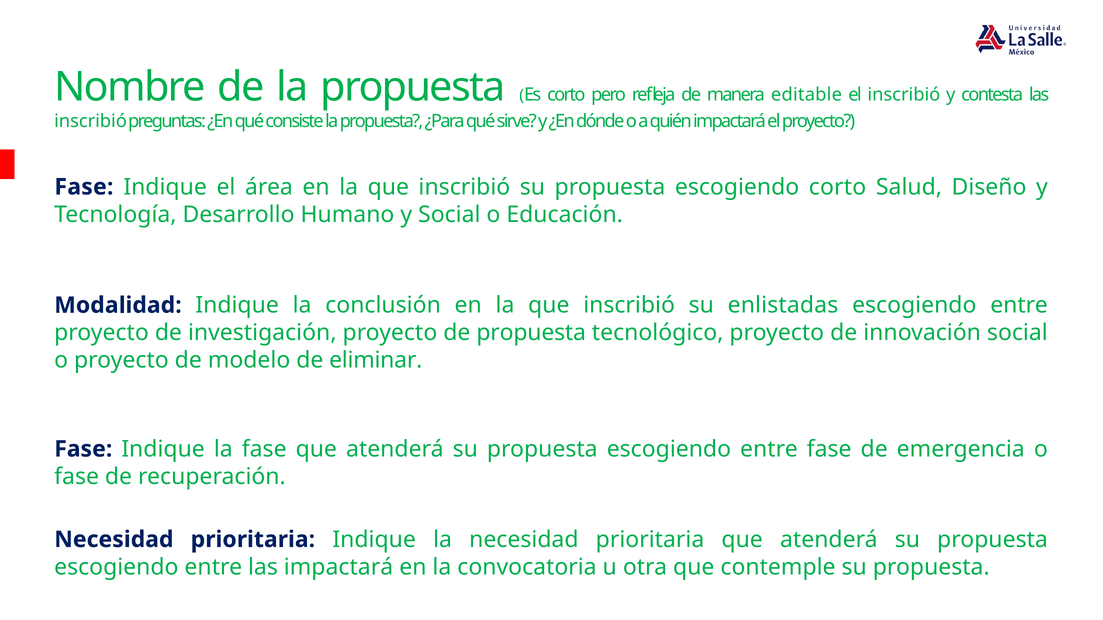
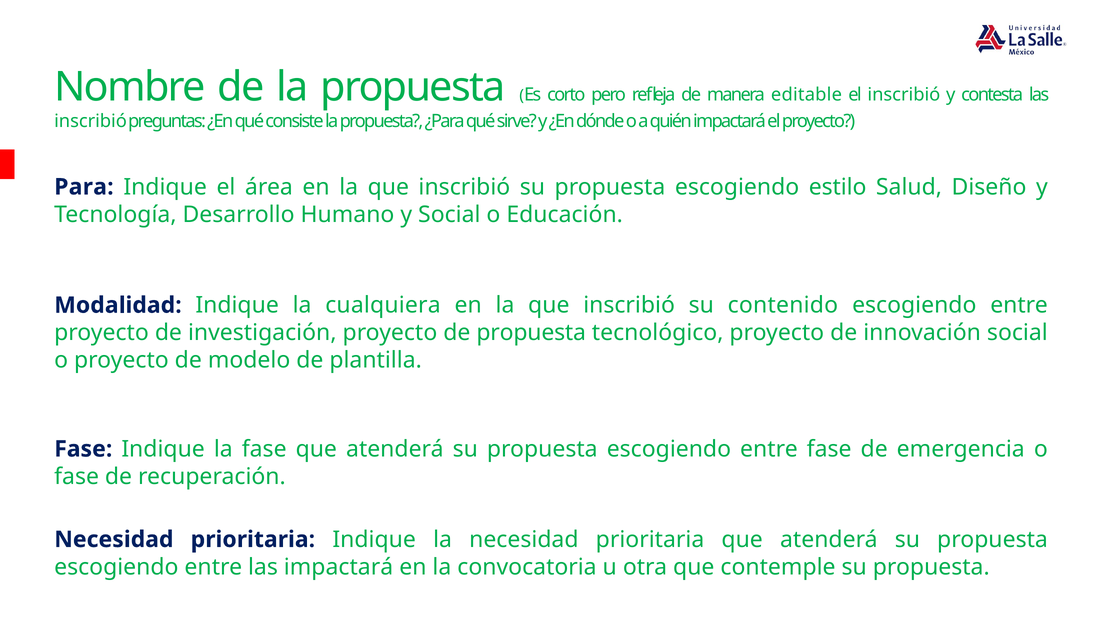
Fase: Fase -> Para (84, 187)
escogiendo corto: corto -> estilo (838, 187)
conclusión: conclusión -> cualquiera (383, 305)
enlistadas: enlistadas -> contenido (783, 305)
eliminar: eliminar -> plantilla (376, 361)
